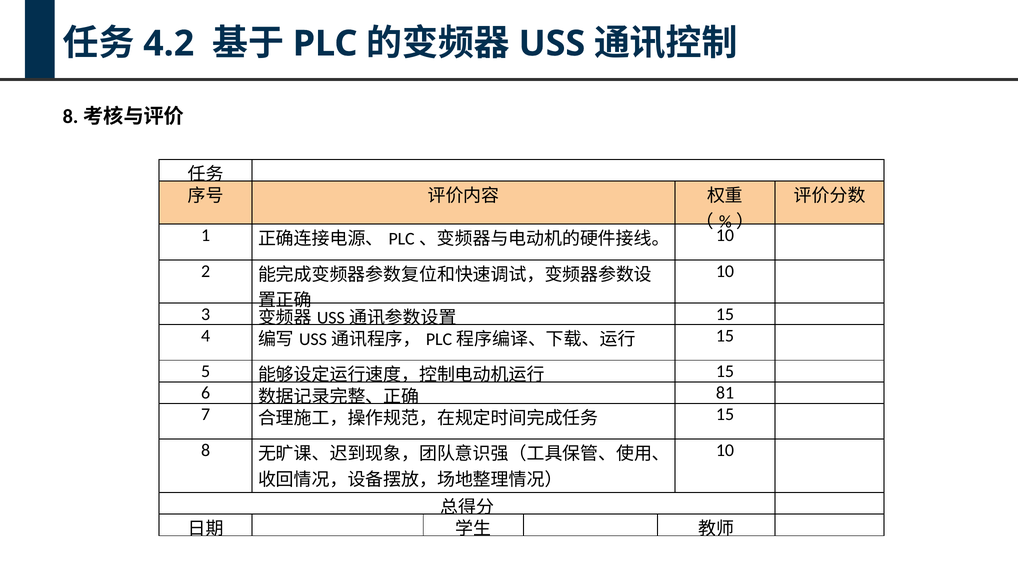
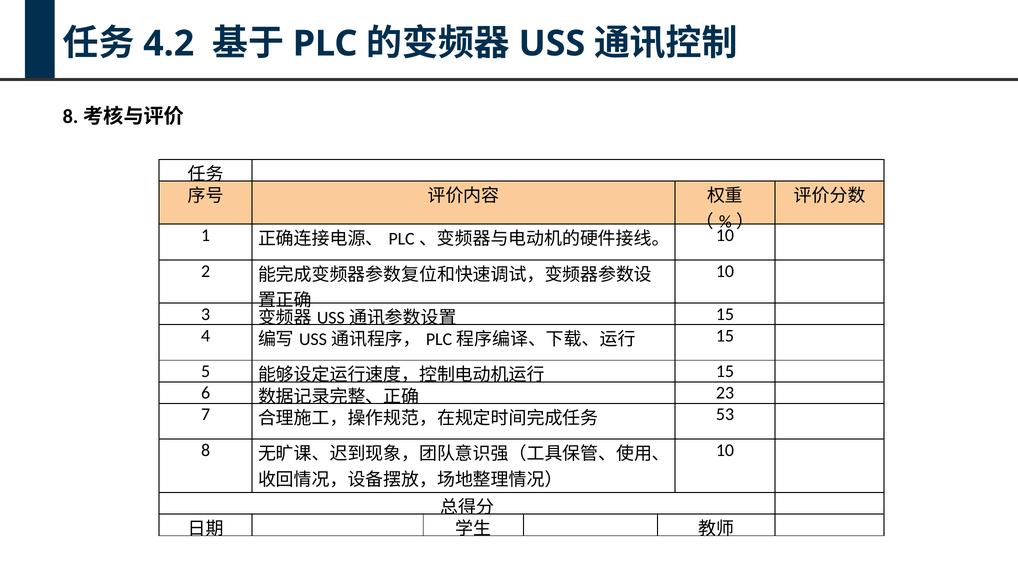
81: 81 -> 23 (725, 393)
15: 15 -> 53 (725, 415)
